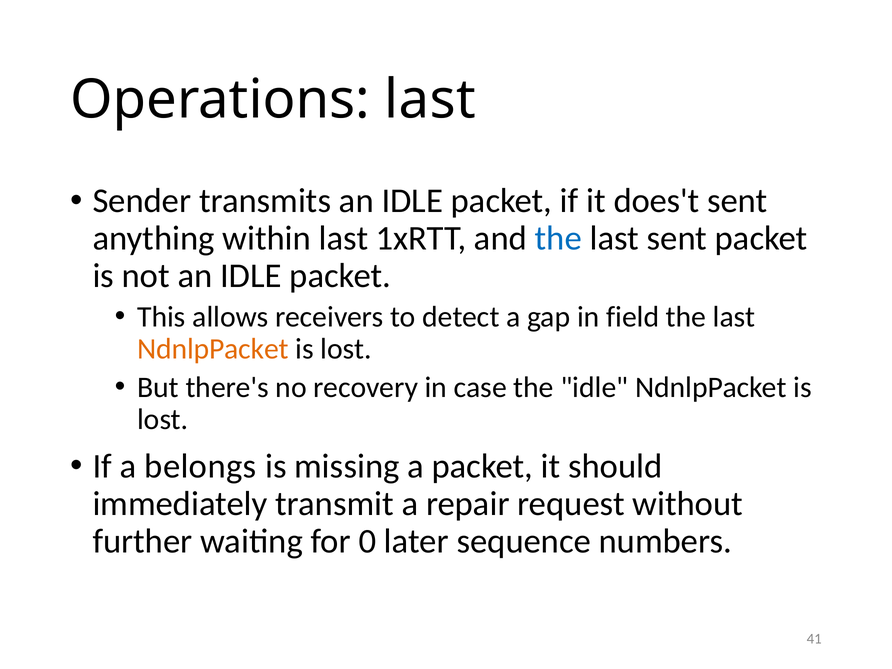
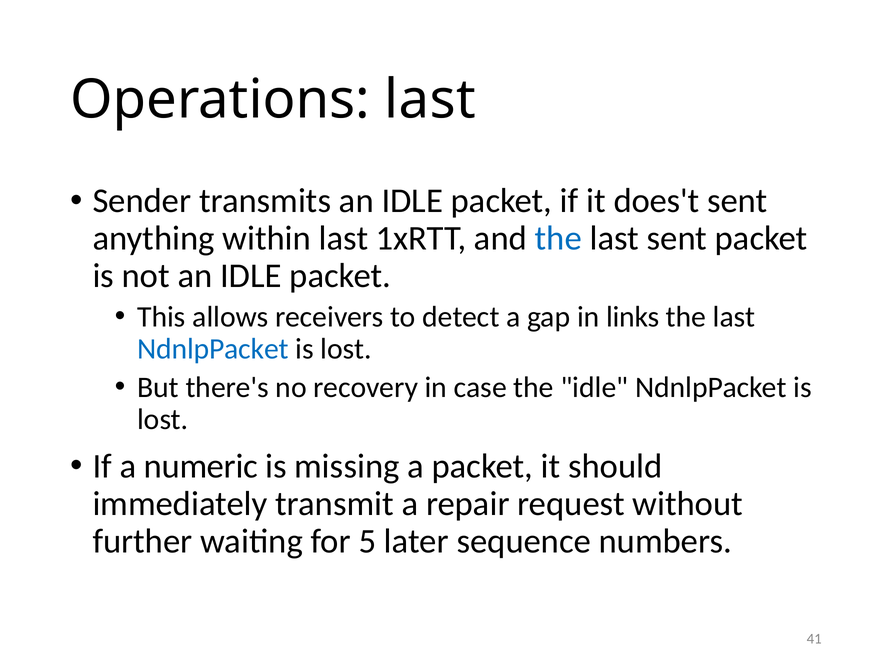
field: field -> links (633, 317)
NdnlpPacket colour: orange -> blue (213, 349)
belongs: belongs -> numeric (201, 466)
0: 0 -> 5 (367, 541)
